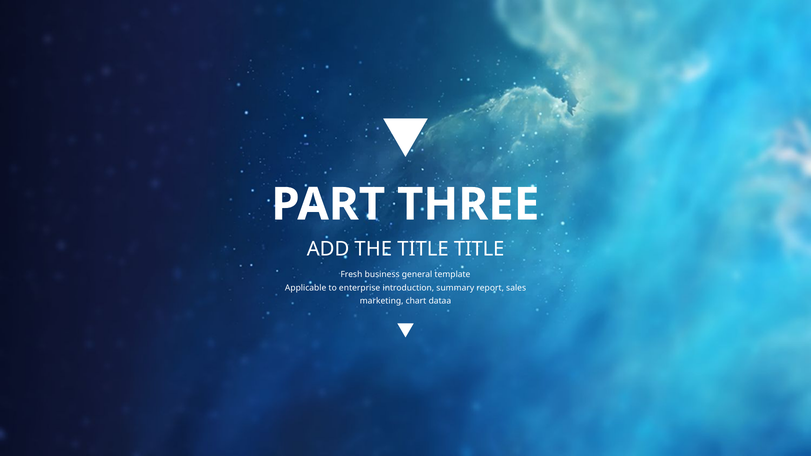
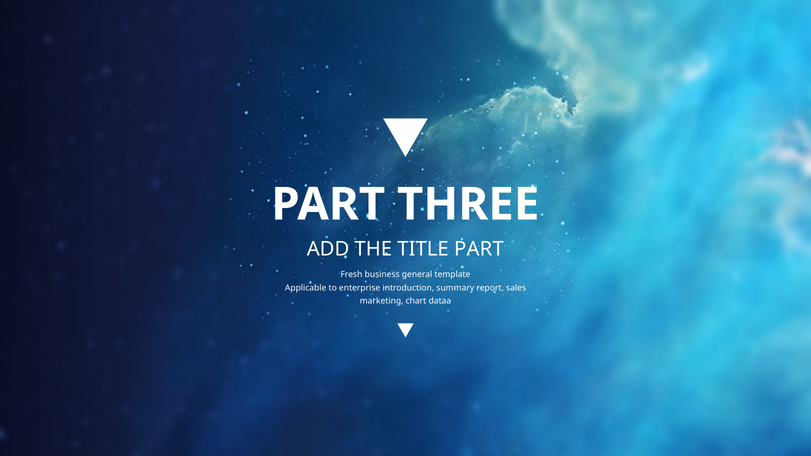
TITLE TITLE: TITLE -> PART (479, 249)
